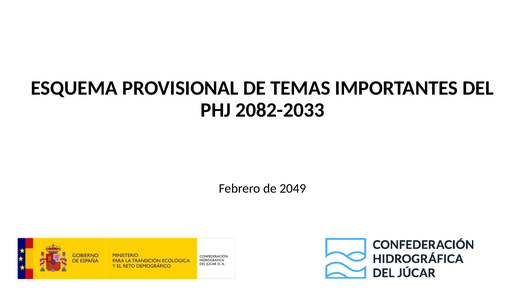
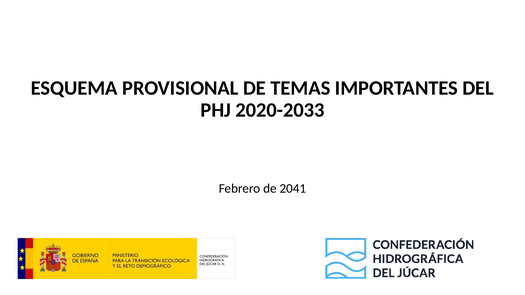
2082-2033: 2082-2033 -> 2020-2033 (280, 110)
2049: 2049 -> 2041 (293, 189)
